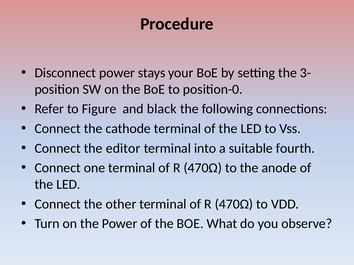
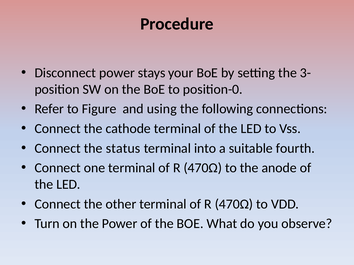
black: black -> using (162, 109)
editor: editor -> status (123, 149)
